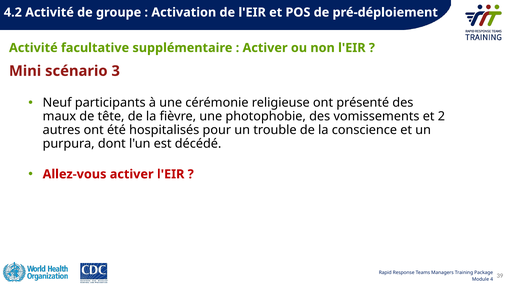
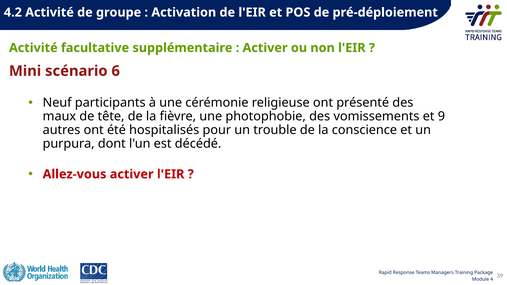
3: 3 -> 6 (116, 71)
2: 2 -> 9 (441, 116)
